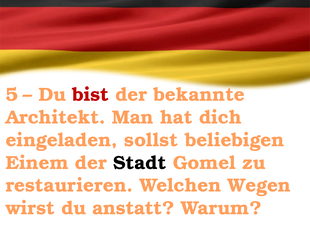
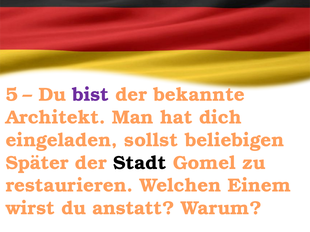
bist colour: red -> purple (91, 95)
Einem: Einem -> Später (37, 163)
Wegen: Wegen -> Einem (259, 186)
